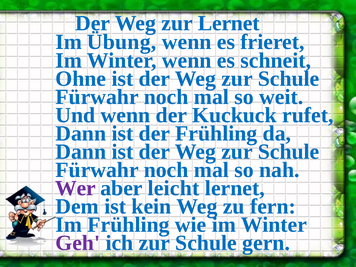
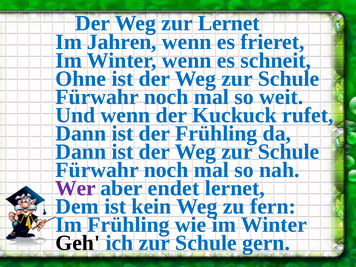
Übung: Übung -> Jahren (122, 42)
leicht: leicht -> endet (173, 188)
Geh colour: purple -> black (78, 243)
